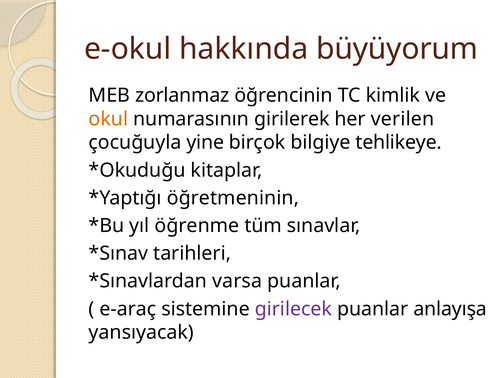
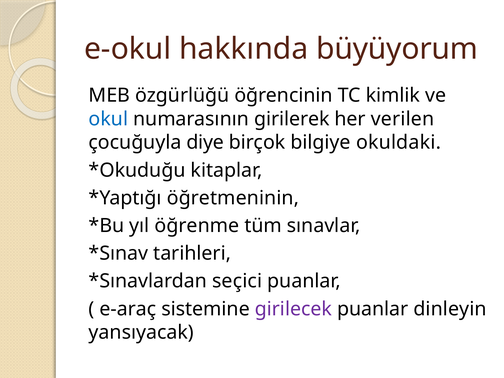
zorlanmaz: zorlanmaz -> özgürlüğü (182, 95)
okul colour: orange -> blue (108, 119)
yine: yine -> diye (205, 142)
tehlikeye: tehlikeye -> okuldaki (398, 142)
varsa: varsa -> seçici (237, 281)
anlayışa: anlayışa -> dinleyin (450, 309)
